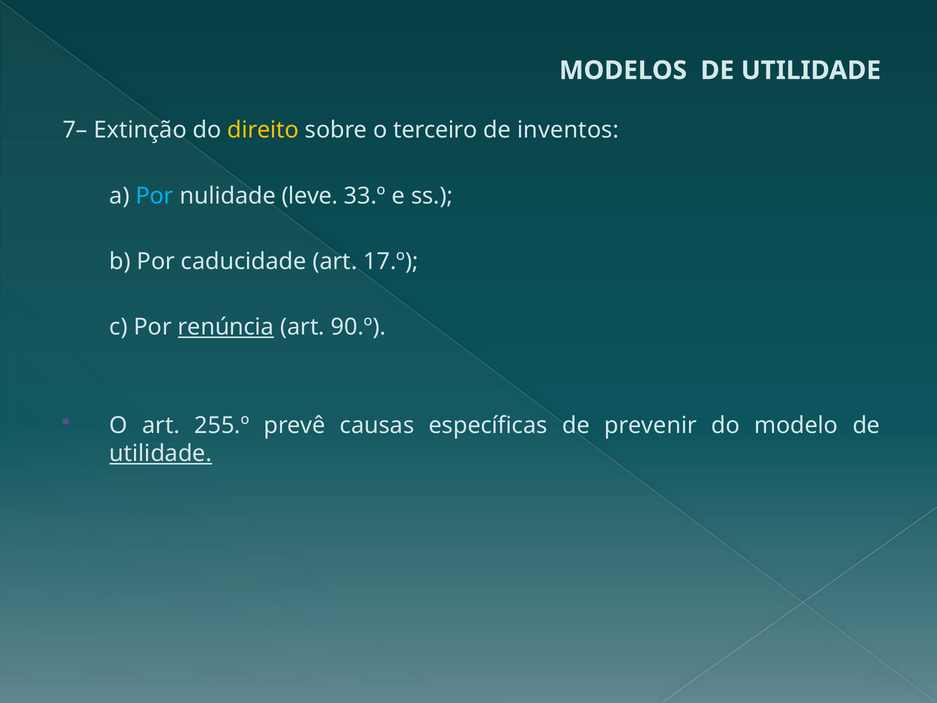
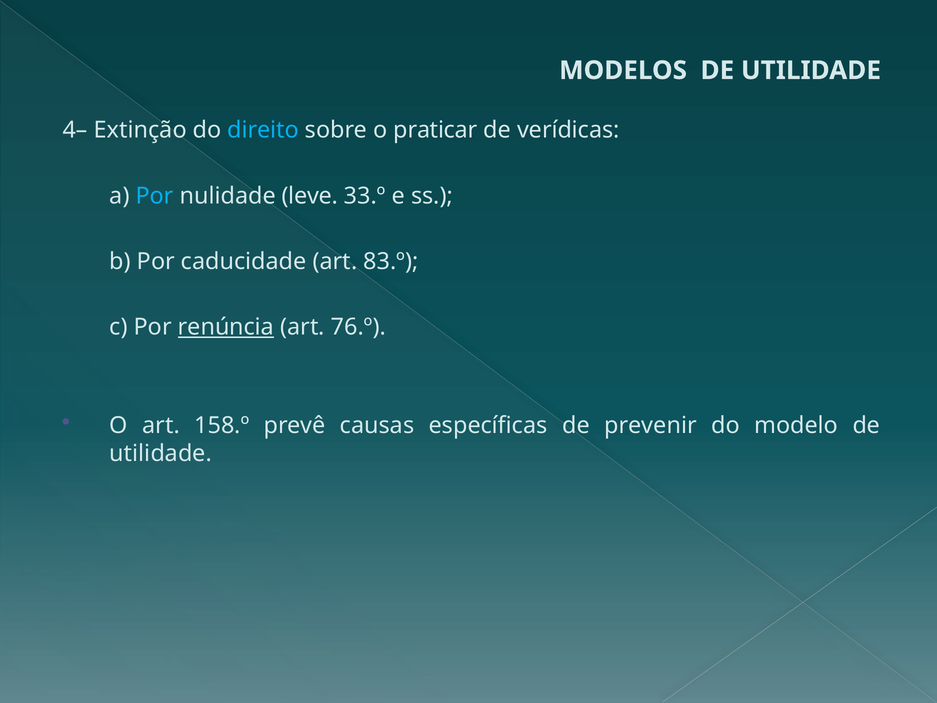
7–: 7– -> 4– (75, 130)
direito colour: yellow -> light blue (263, 130)
terceiro: terceiro -> praticar (435, 130)
inventos: inventos -> verídicas (568, 130)
17.º: 17.º -> 83.º (391, 261)
90.º: 90.º -> 76.º (358, 327)
255.º: 255.º -> 158.º (222, 425)
utilidade underline: present -> none (161, 453)
